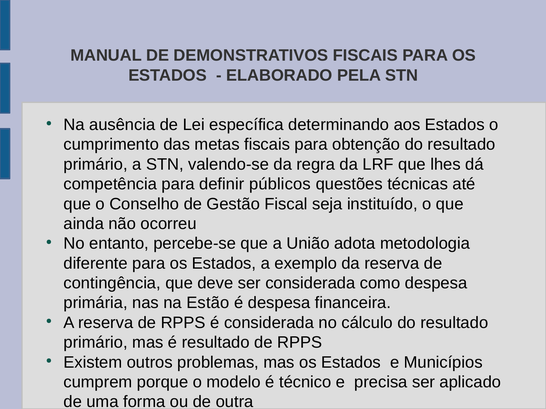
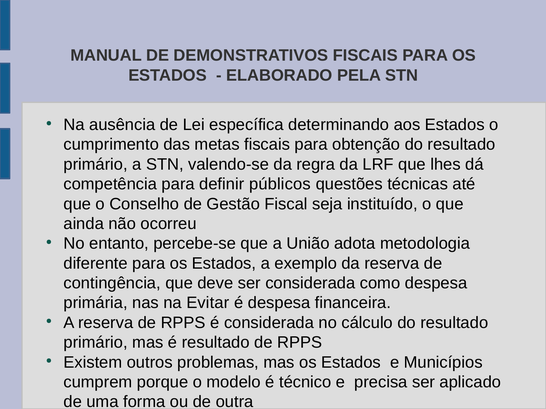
Estão: Estão -> Evitar (208, 303)
